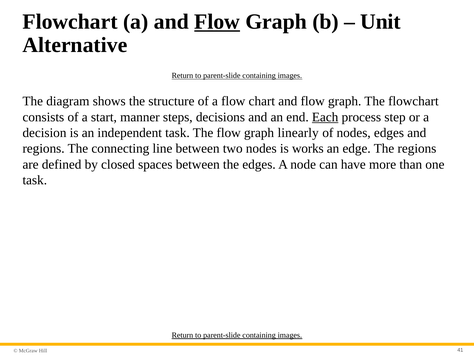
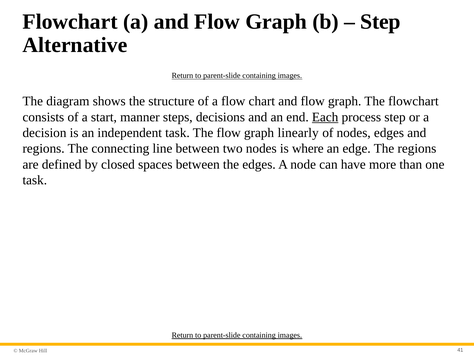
Flow underline: present -> none (217, 22)
Unit: Unit -> Step (380, 22)
works: works -> where (308, 149)
